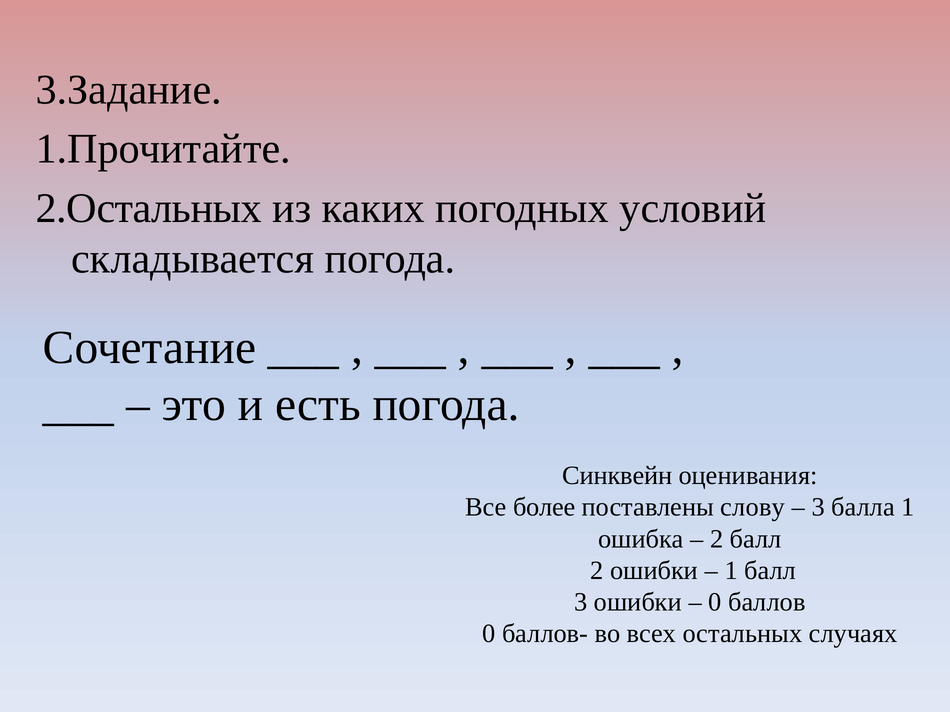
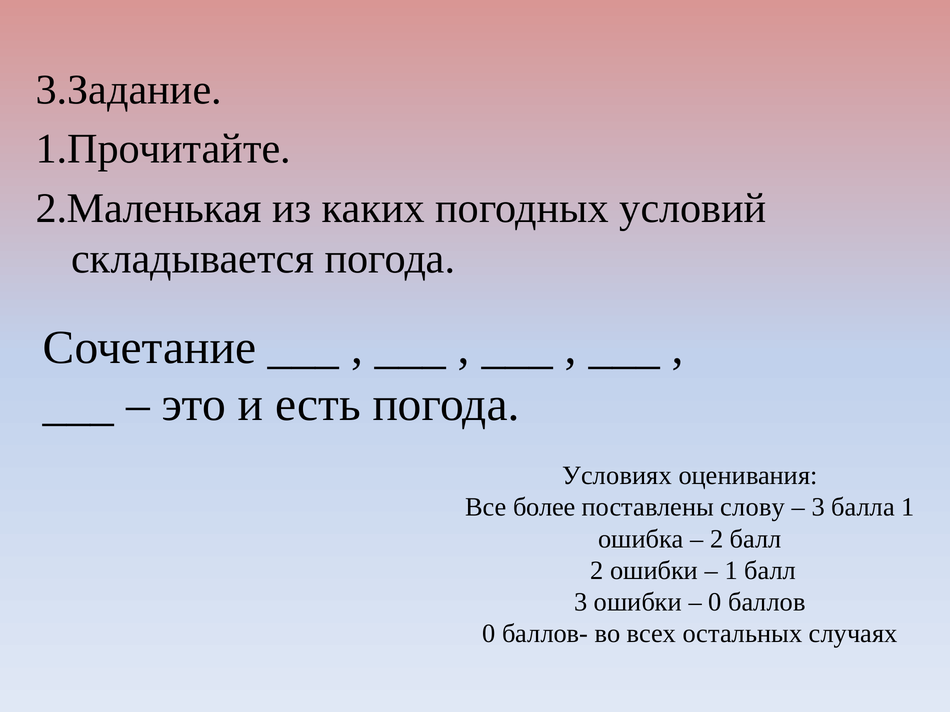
2.Остальных: 2.Остальных -> 2.Маленькая (149, 208)
Синквейн: Синквейн -> Условиях (617, 476)
